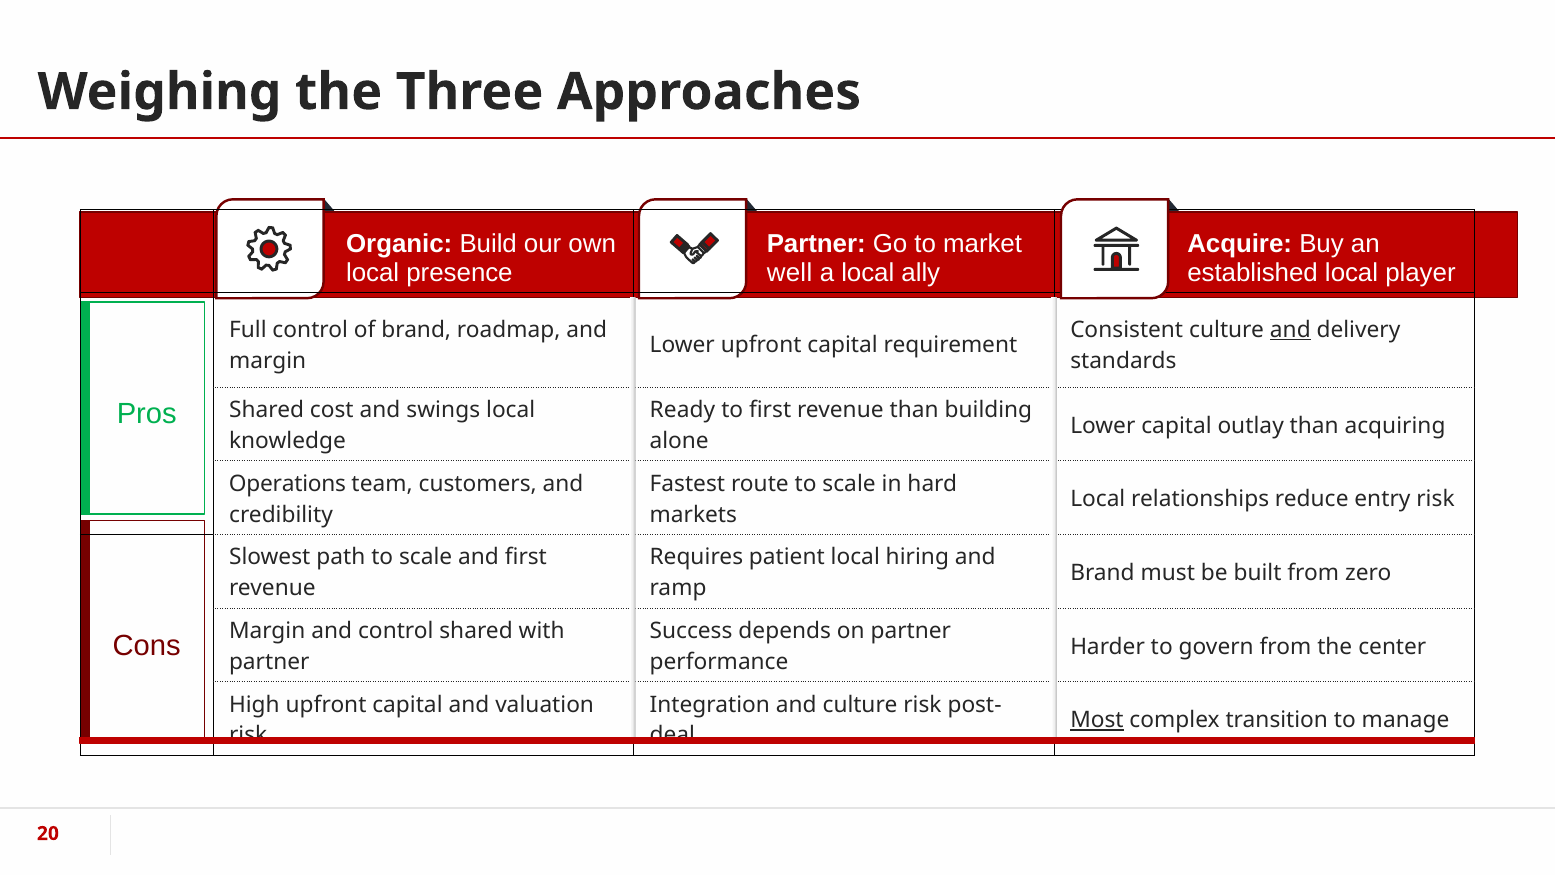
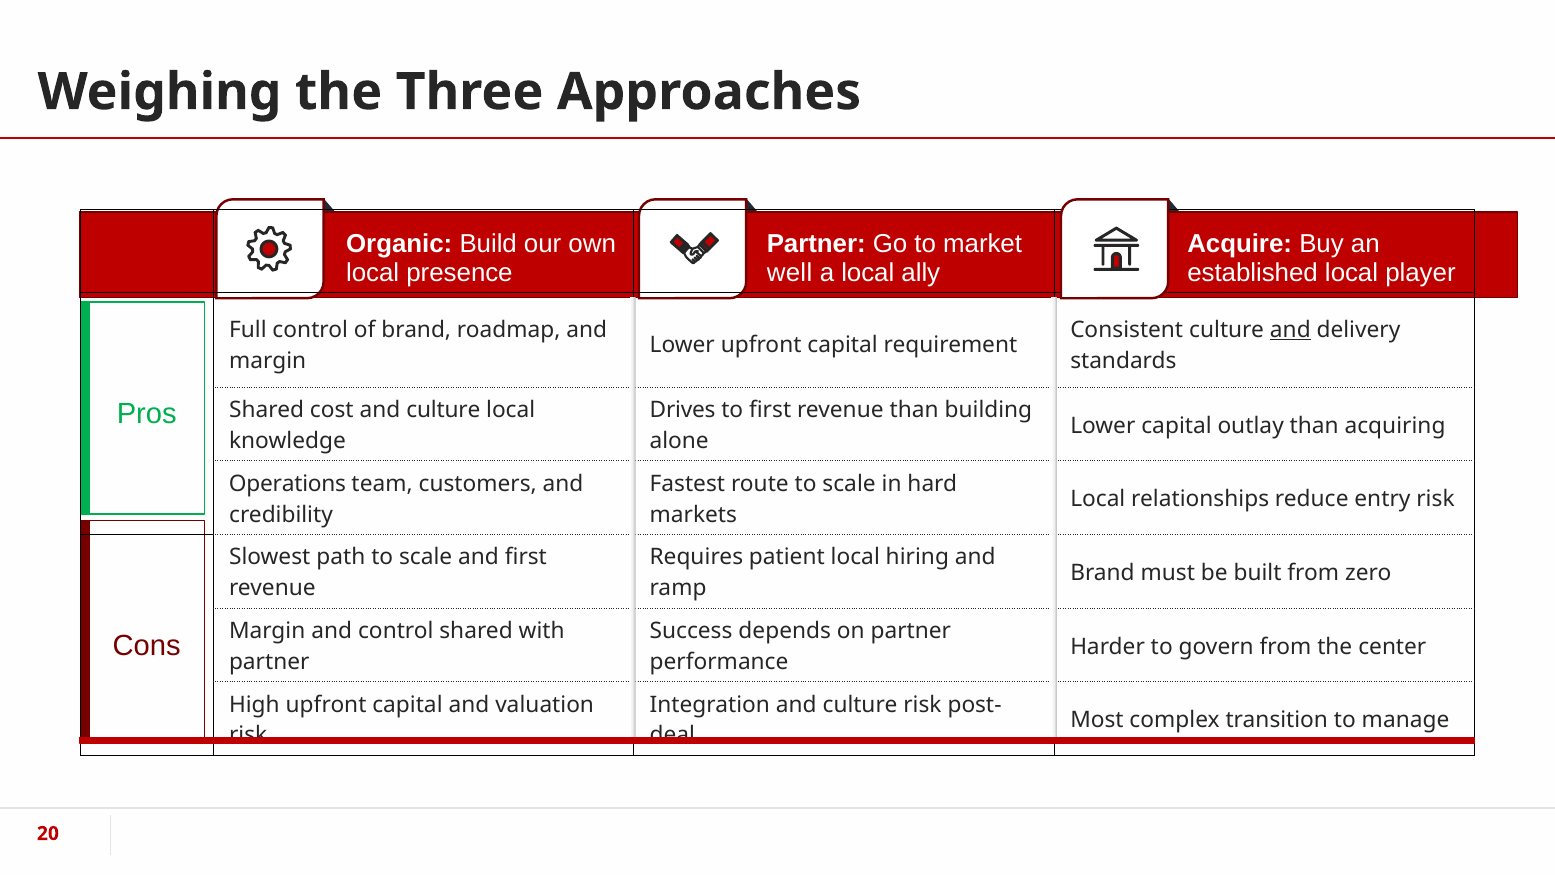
cost and swings: swings -> culture (443, 410)
Ready: Ready -> Drives (683, 410)
Most underline: present -> none (1097, 720)
